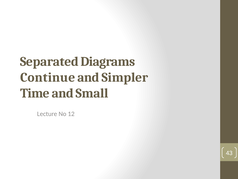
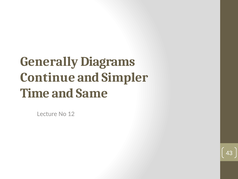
Separated: Separated -> Generally (49, 61)
Small: Small -> Same (92, 93)
